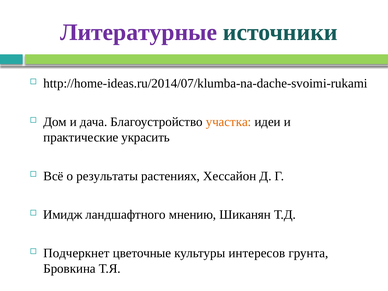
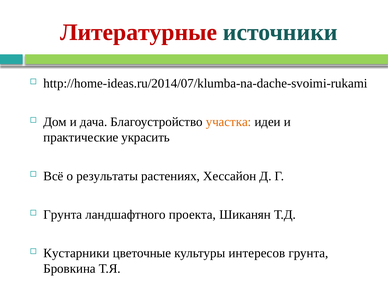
Литературные colour: purple -> red (139, 32)
Имидж: Имидж -> Грунта (63, 215)
мнению: мнению -> проекта (192, 215)
Подчеркнет: Подчеркнет -> Кустарники (77, 253)
